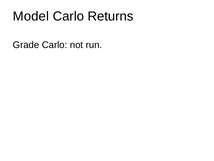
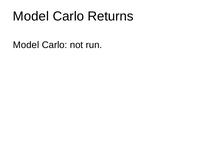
Grade: Grade -> Model (26, 45)
